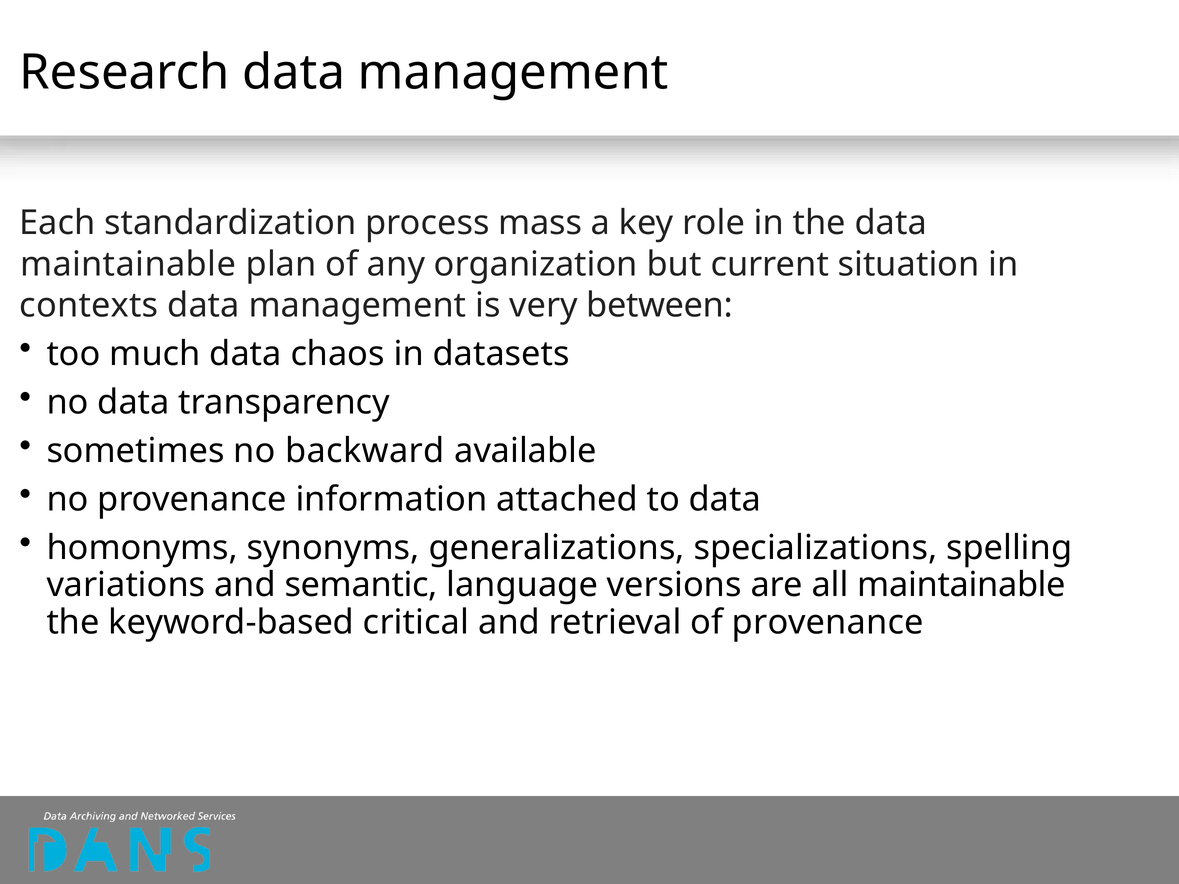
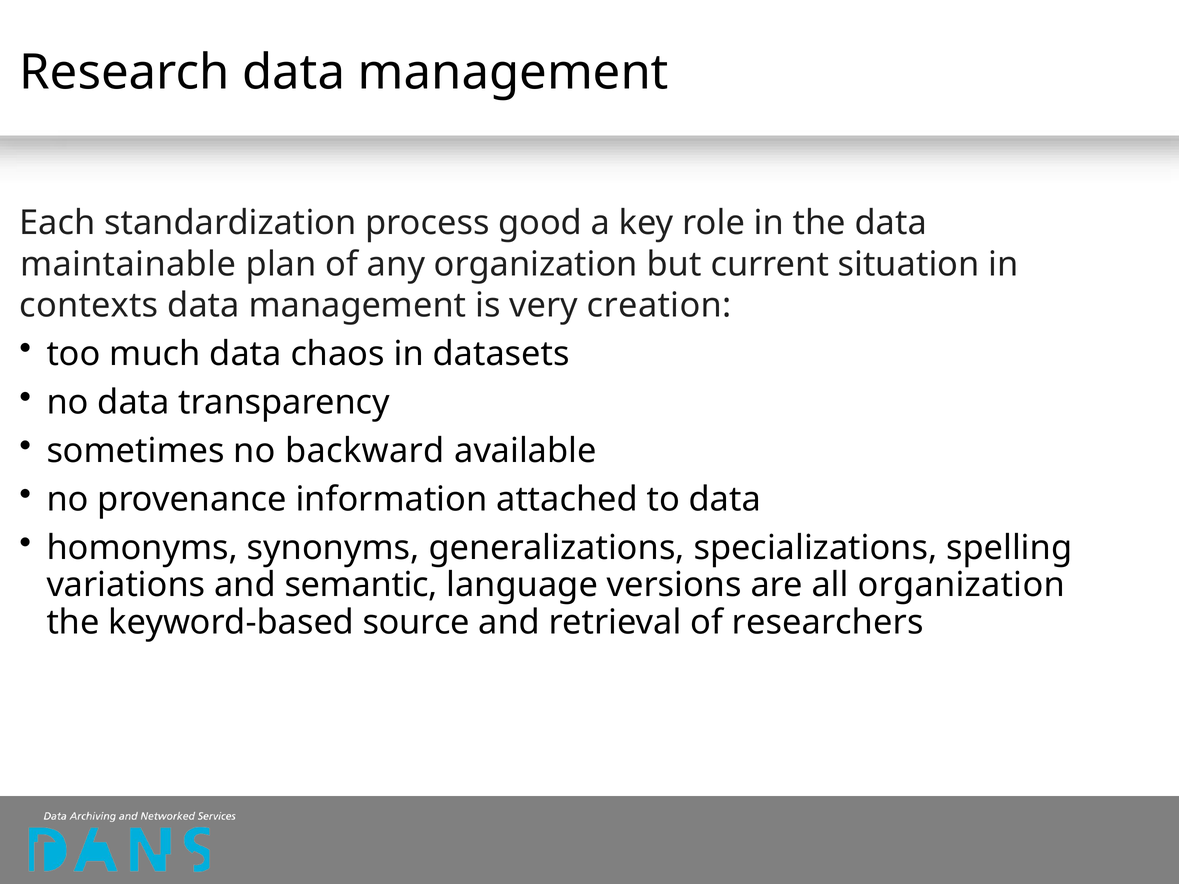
mass: mass -> good (540, 223)
between: between -> creation (659, 306)
all maintainable: maintainable -> organization (961, 585)
critical: critical -> source (416, 622)
of provenance: provenance -> researchers (828, 622)
